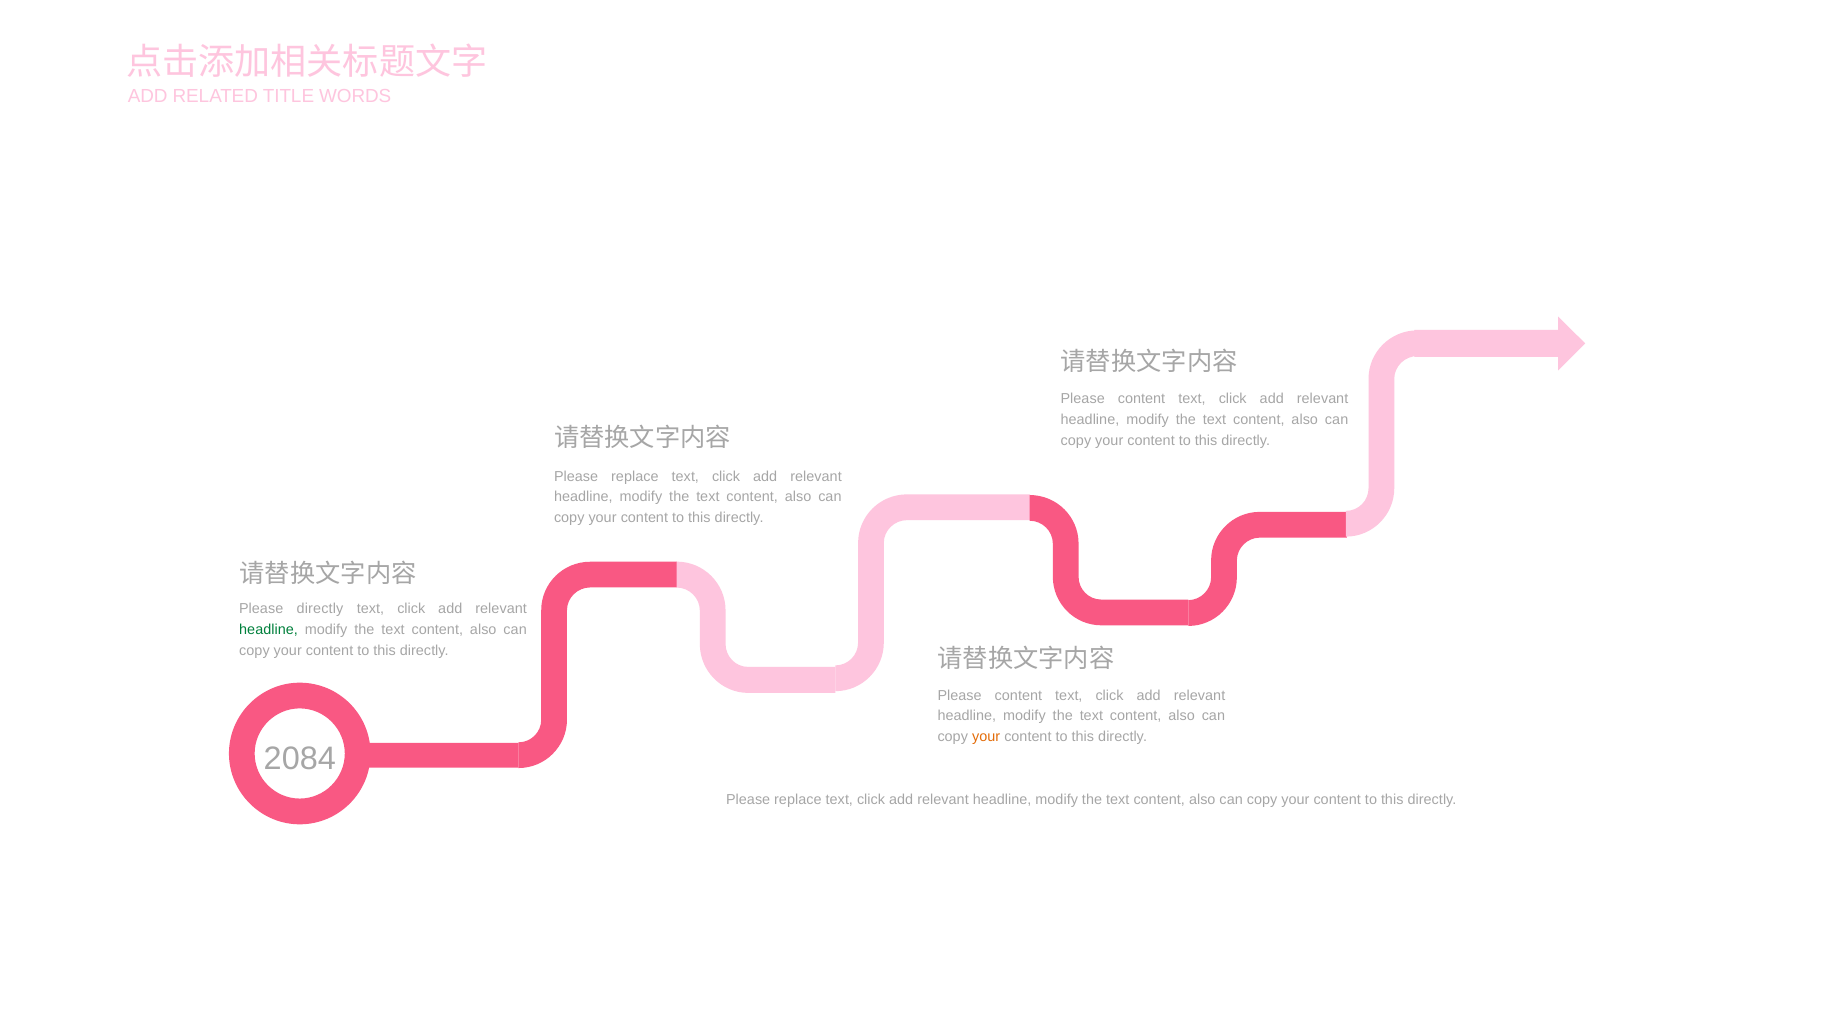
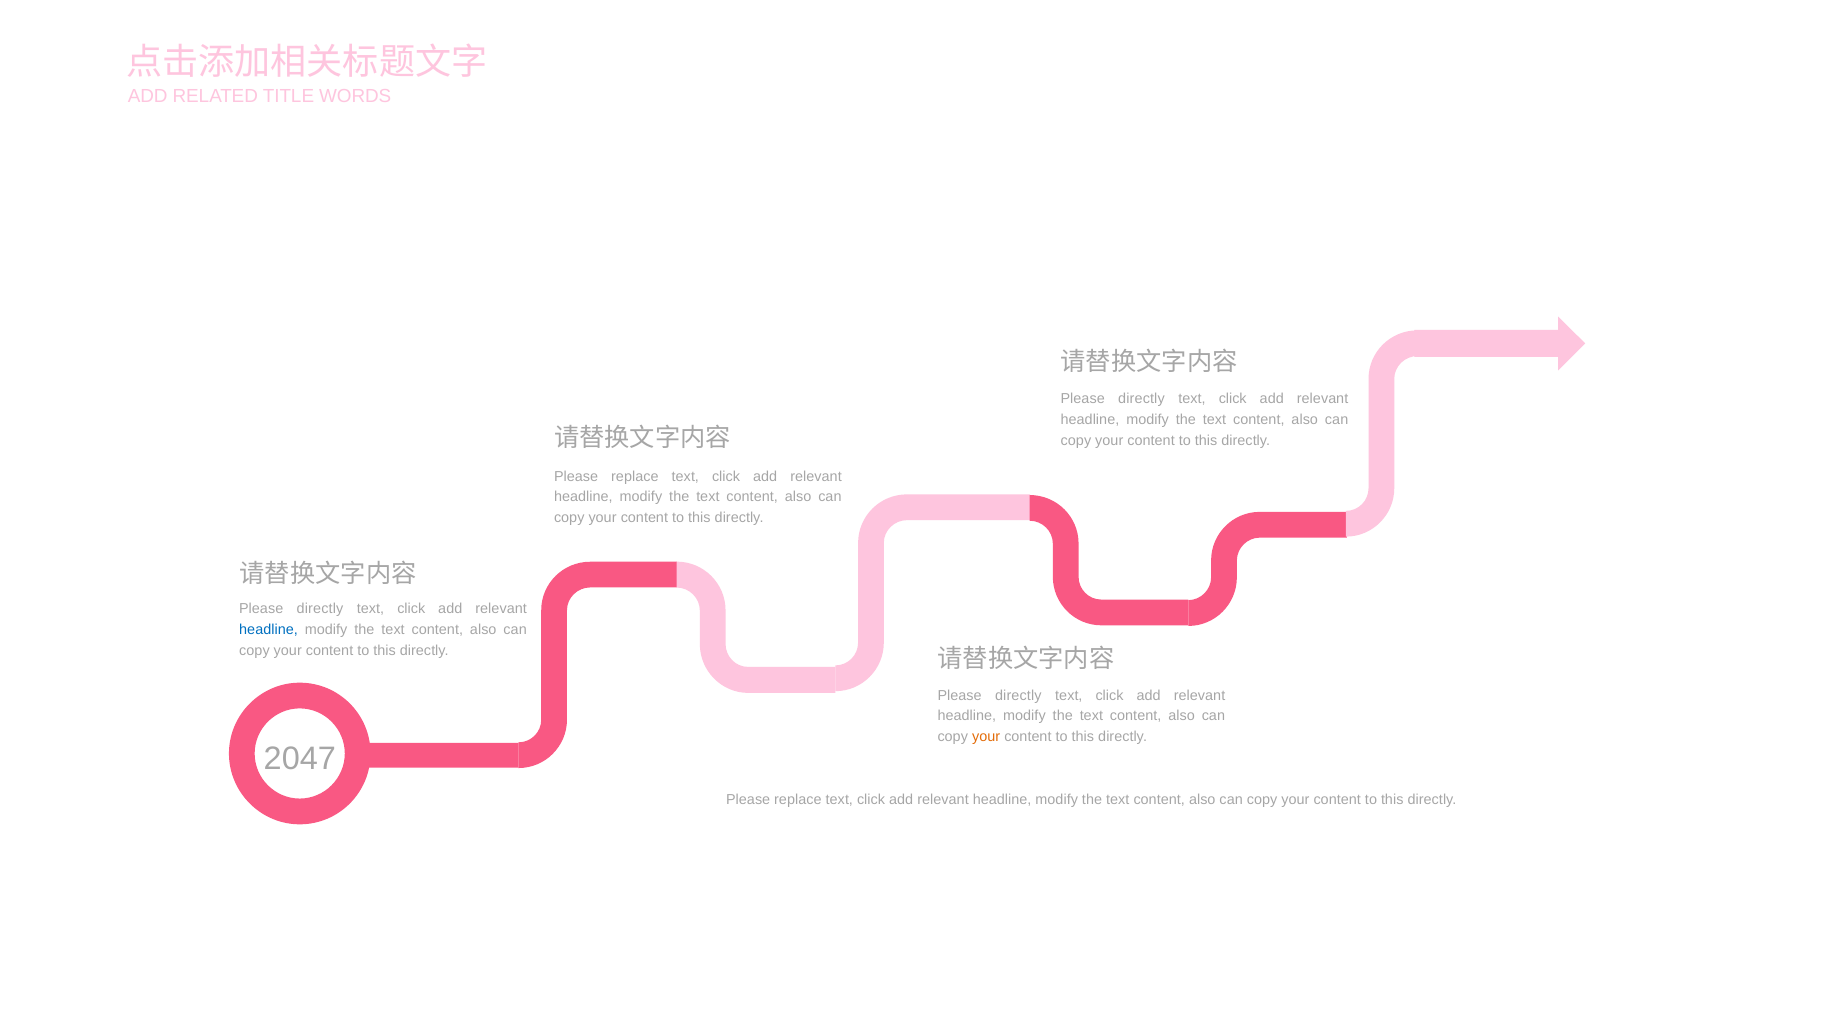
content: content -> directly (1141, 399)
headline colour: green -> blue (269, 629)
content: content -> directly (1018, 695)
2084: 2084 -> 2047 (300, 758)
